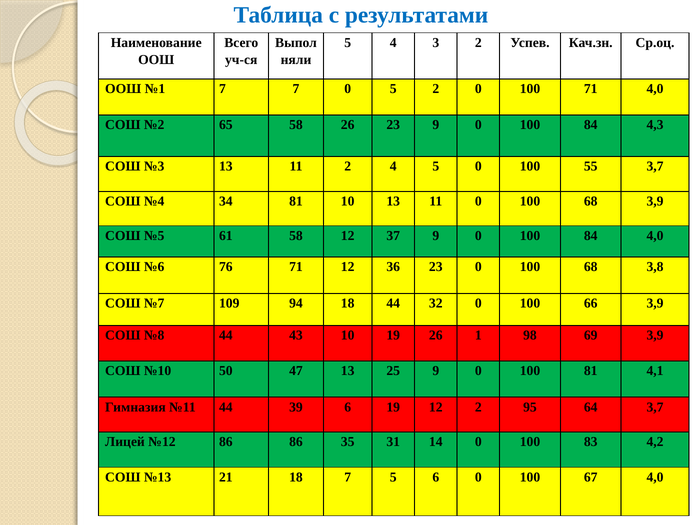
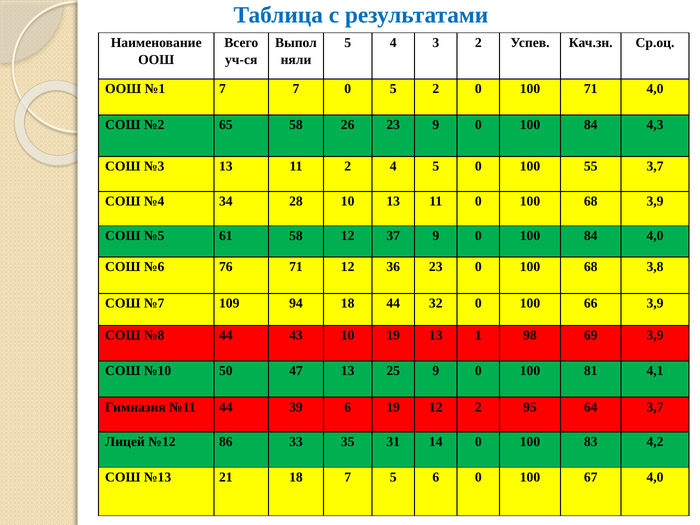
34 81: 81 -> 28 (296, 201)
19 26: 26 -> 13 (436, 335)
86 86: 86 -> 33 (296, 442)
